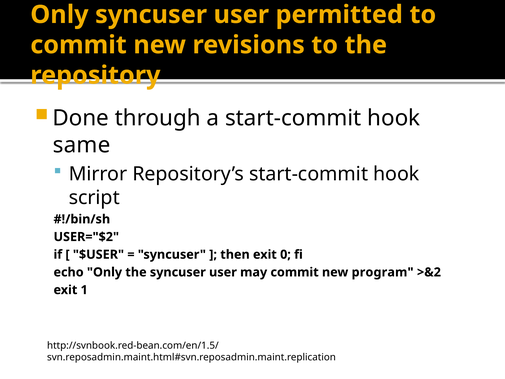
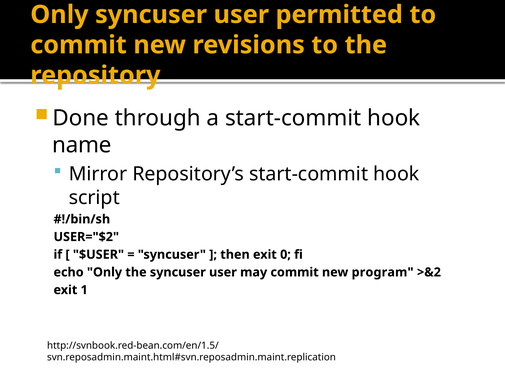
same: same -> name (82, 145)
